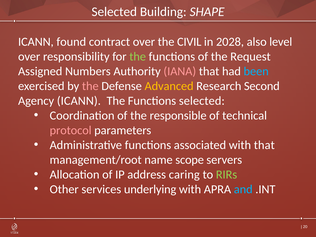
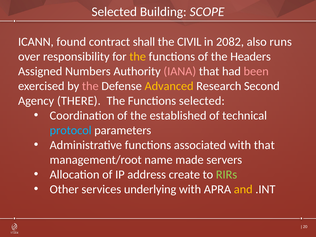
SHAPE: SHAPE -> SCOPE (207, 12)
contract over: over -> shall (144, 42)
2028: 2028 -> 2082 (230, 42)
level: level -> runs (281, 42)
the colour: light green -> yellow (138, 57)
Request: Request -> Headers (251, 57)
been colour: light blue -> pink (256, 71)
Agency ICANN: ICANN -> THERE (79, 101)
responsible: responsible -> established (178, 116)
protocol colour: pink -> light blue (71, 130)
scope: scope -> made (190, 160)
caring: caring -> create (184, 175)
and colour: light blue -> yellow (243, 189)
